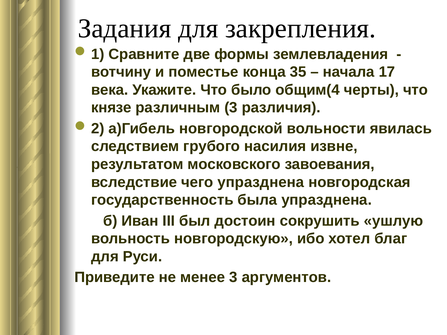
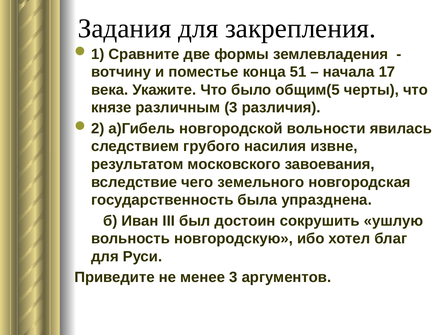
35: 35 -> 51 (298, 72)
общим(4: общим(4 -> общим(5 (308, 90)
чего упразднена: упразднена -> земельного (261, 182)
